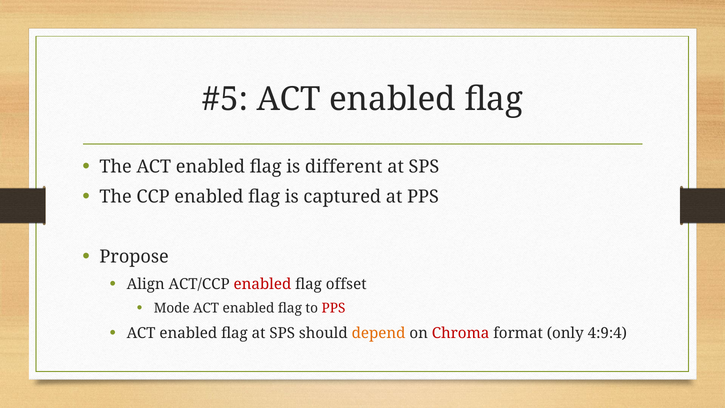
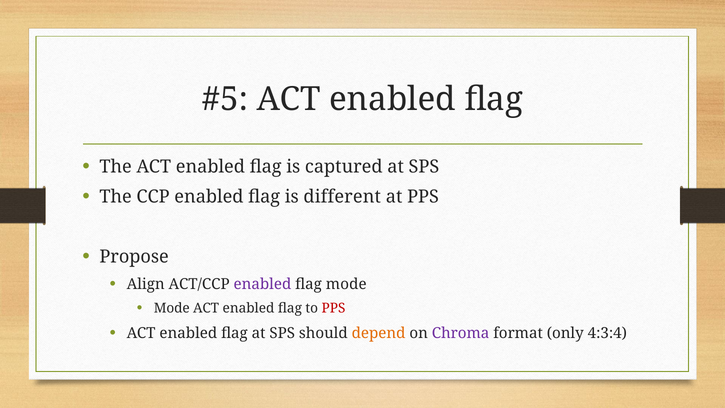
different: different -> captured (344, 167)
captured: captured -> different (342, 197)
enabled colour: red -> purple (262, 284)
flag offset: offset -> mode (346, 284)
Chroma colour: red -> purple (461, 333)
4:9:4: 4:9:4 -> 4:3:4 (607, 333)
